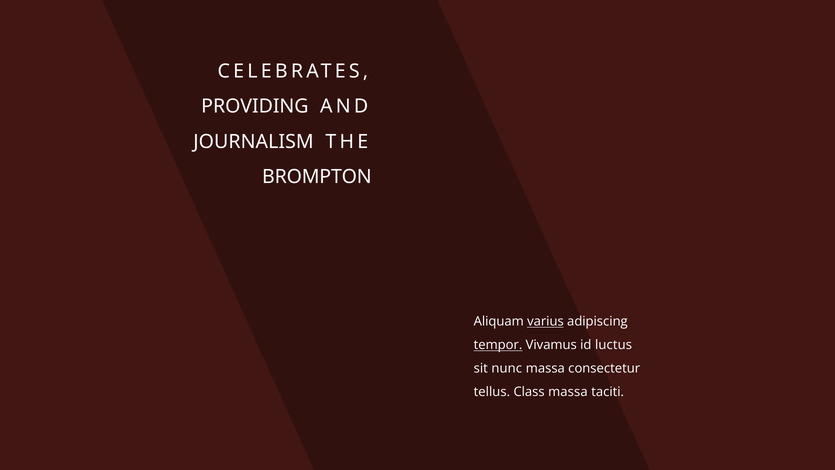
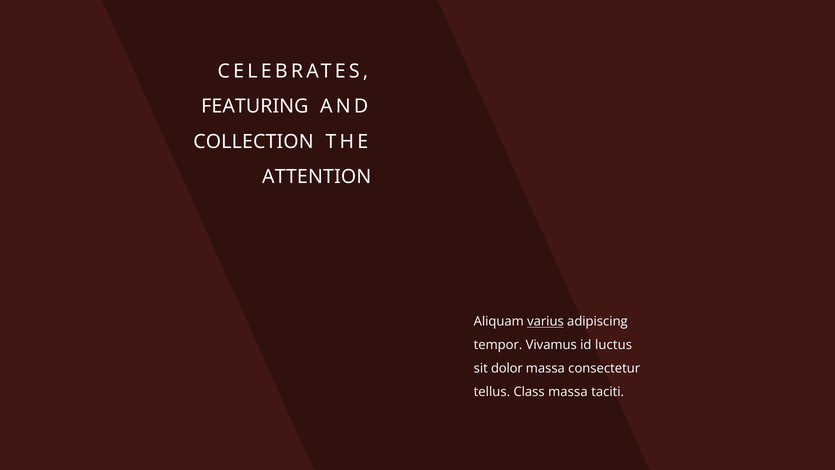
PROVIDING: PROVIDING -> FEATURING (255, 106)
JOURNALISM: JOURNALISM -> COLLECTION (253, 142)
BROMPTON: BROMPTON -> ATTENTION (317, 177)
tempor underline: present -> none (498, 345)
nunc: nunc -> dolor (507, 368)
